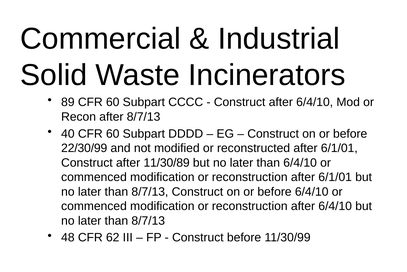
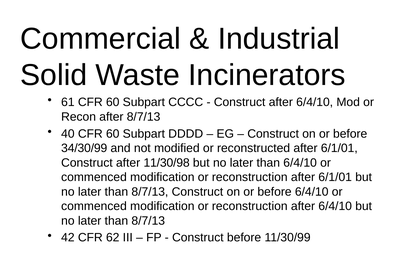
89: 89 -> 61 (68, 102)
22/30/99: 22/30/99 -> 34/30/99 (84, 148)
11/30/89: 11/30/89 -> 11/30/98 (167, 162)
48: 48 -> 42 (68, 237)
